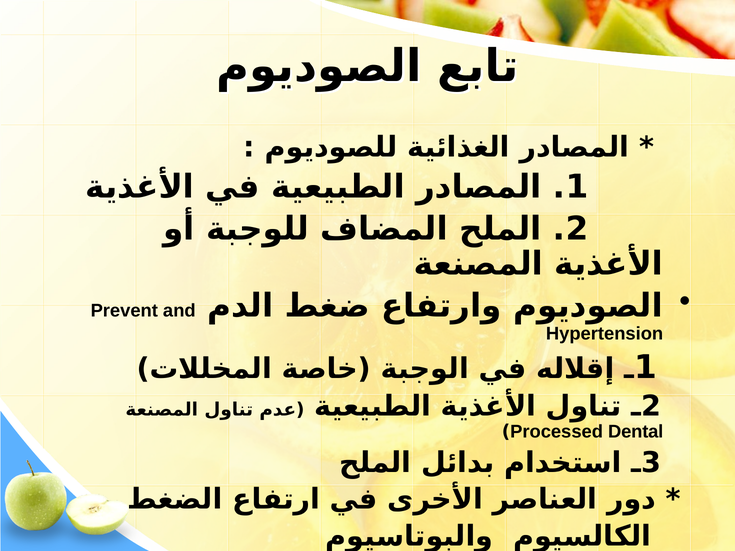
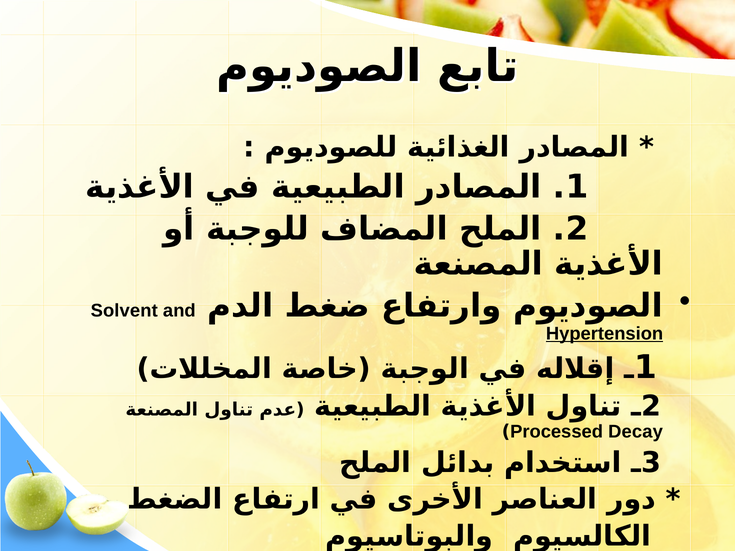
Prevent: Prevent -> Solvent (124, 311)
Hypertension underline: none -> present (605, 334)
Dental: Dental -> Decay (636, 432)
